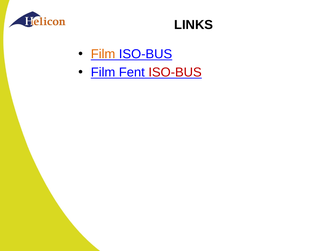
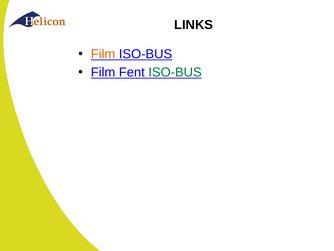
ISO-BUS colour: red -> green (175, 72)
